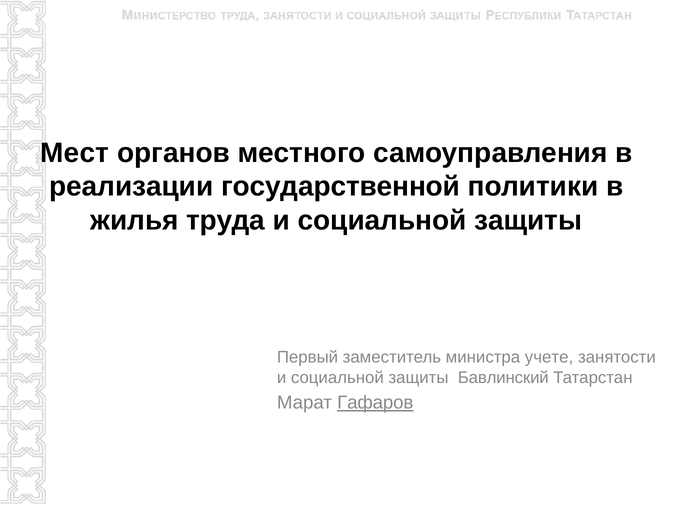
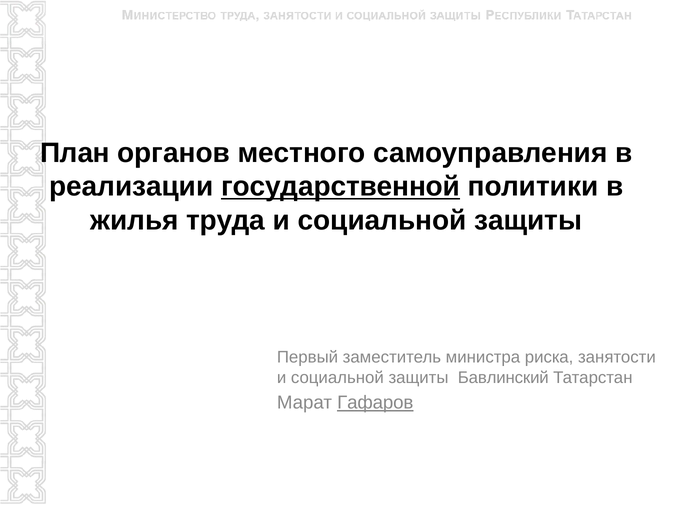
Мест: Мест -> План (75, 153)
государственной underline: none -> present (341, 187)
учете: учете -> риска (549, 357)
